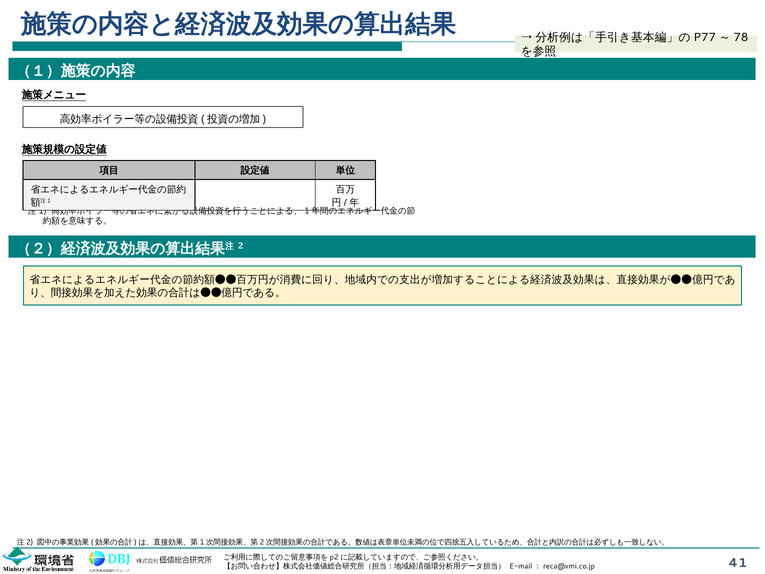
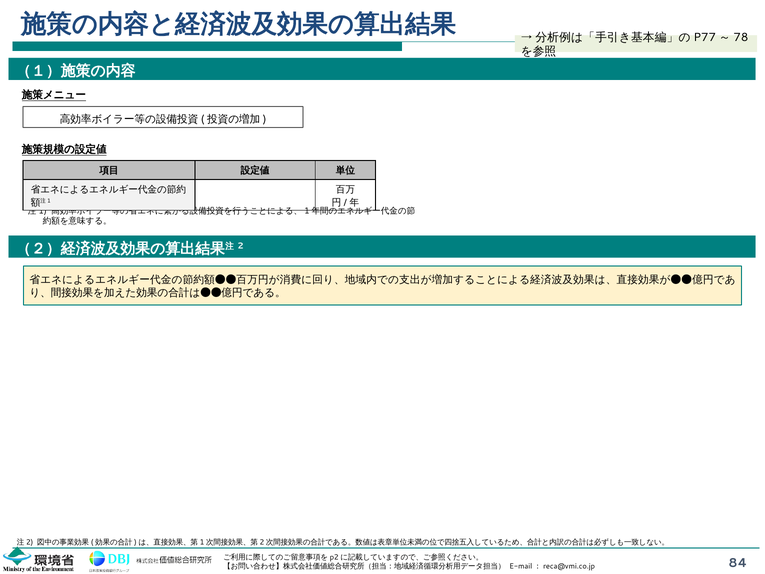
41: 41 -> 84 (738, 563)
